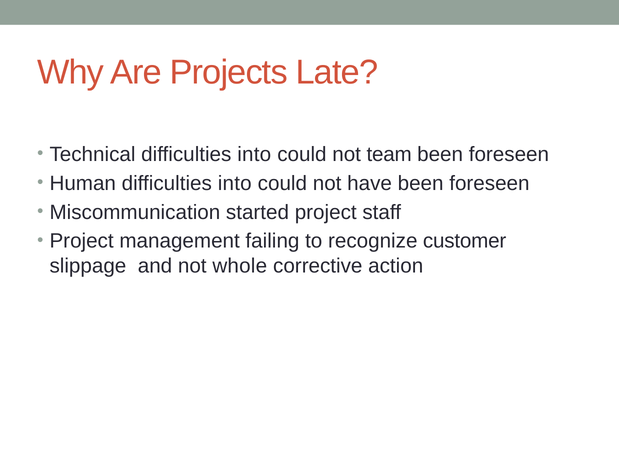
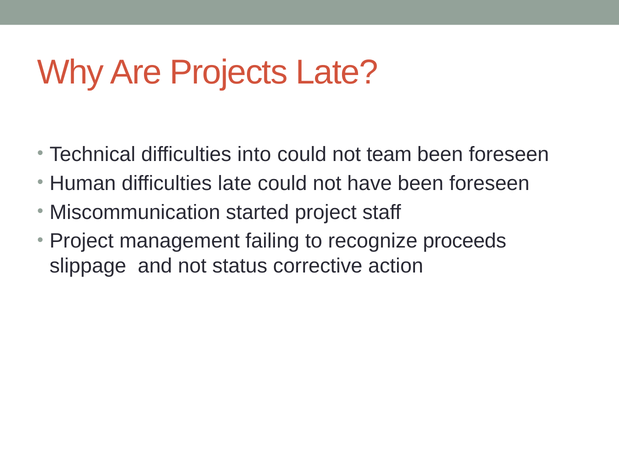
Human difficulties into: into -> late (235, 183)
customer: customer -> proceeds (465, 241)
whole: whole -> status (240, 266)
